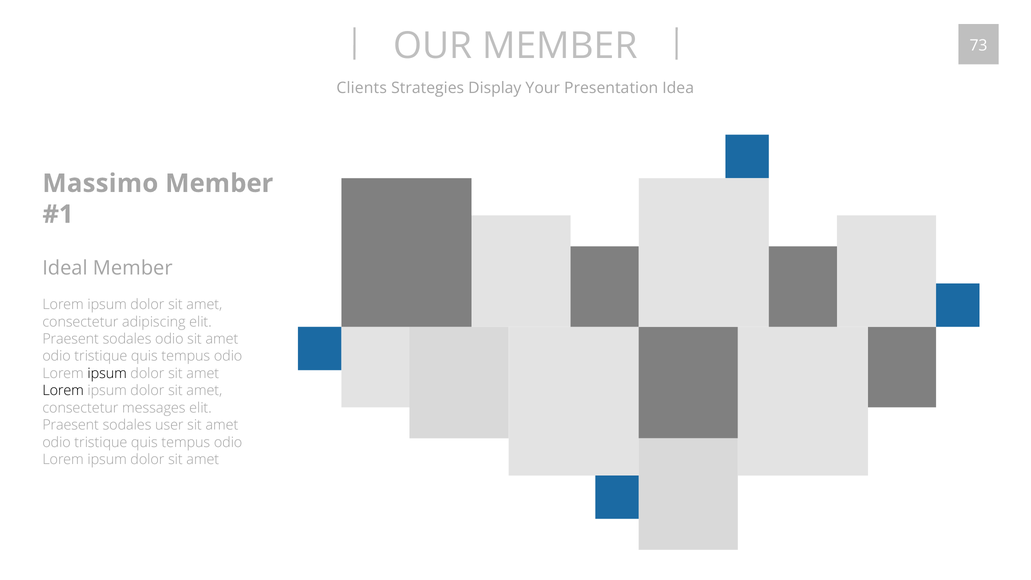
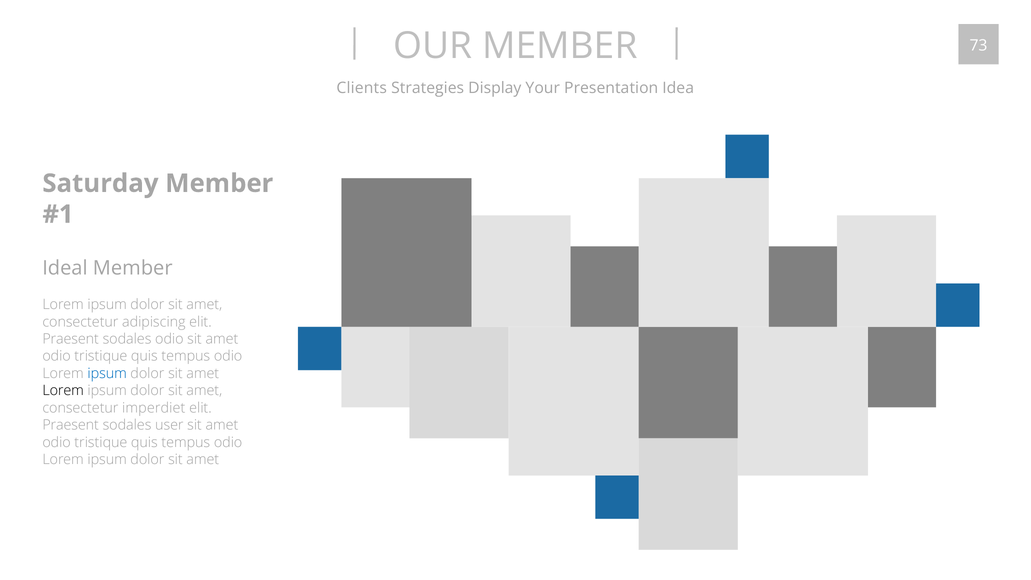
Massimo: Massimo -> Saturday (100, 183)
ipsum colour: black -> blue (107, 373)
messages: messages -> imperdiet (154, 408)
